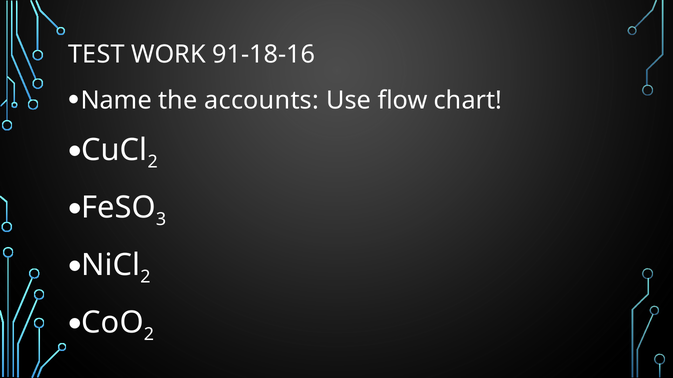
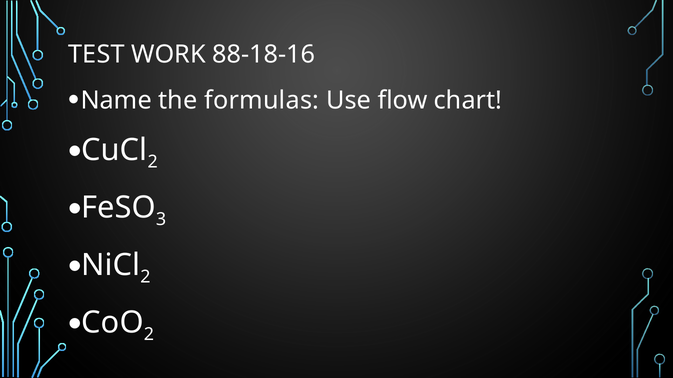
91-18-16: 91-18-16 -> 88-18-16 (264, 55)
accounts: accounts -> formulas (262, 101)
